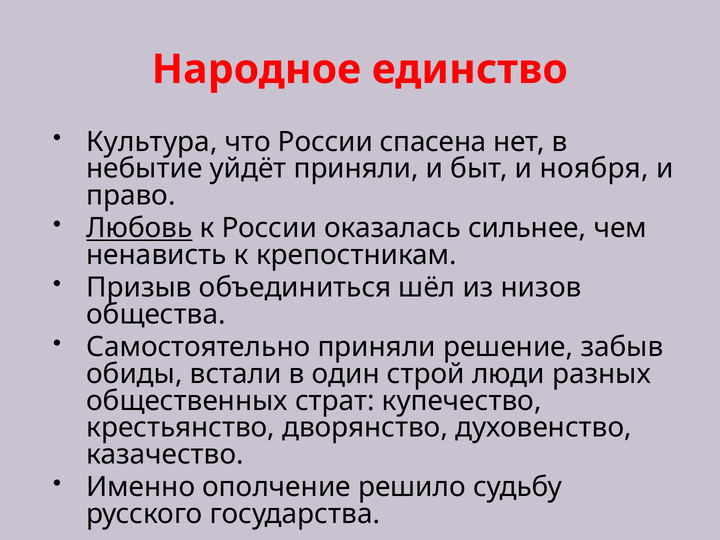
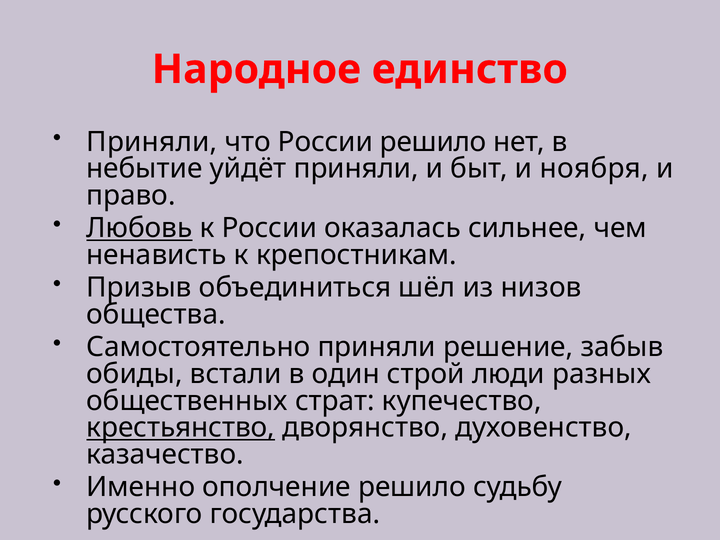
Культура: Культура -> Приняли (152, 142)
России спасена: спасена -> решило (433, 142)
крестьянство underline: none -> present (181, 428)
